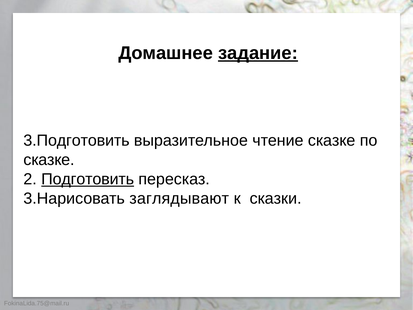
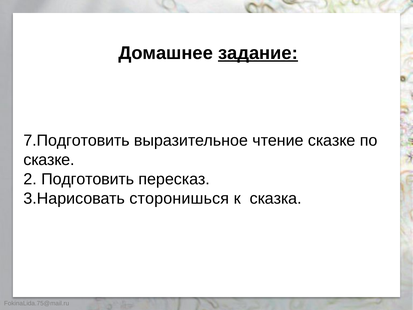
3.Подготовить: 3.Подготовить -> 7.Подготовить (76, 141)
Подготовить underline: present -> none (88, 179)
заглядывают: заглядывают -> сторонишься (179, 198)
сказки: сказки -> сказка (276, 198)
